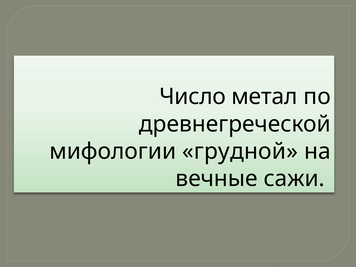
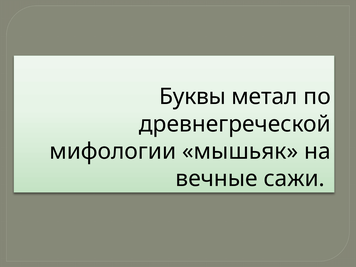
Число: Число -> Буквы (193, 97)
грудной: грудной -> мышьяк (240, 151)
